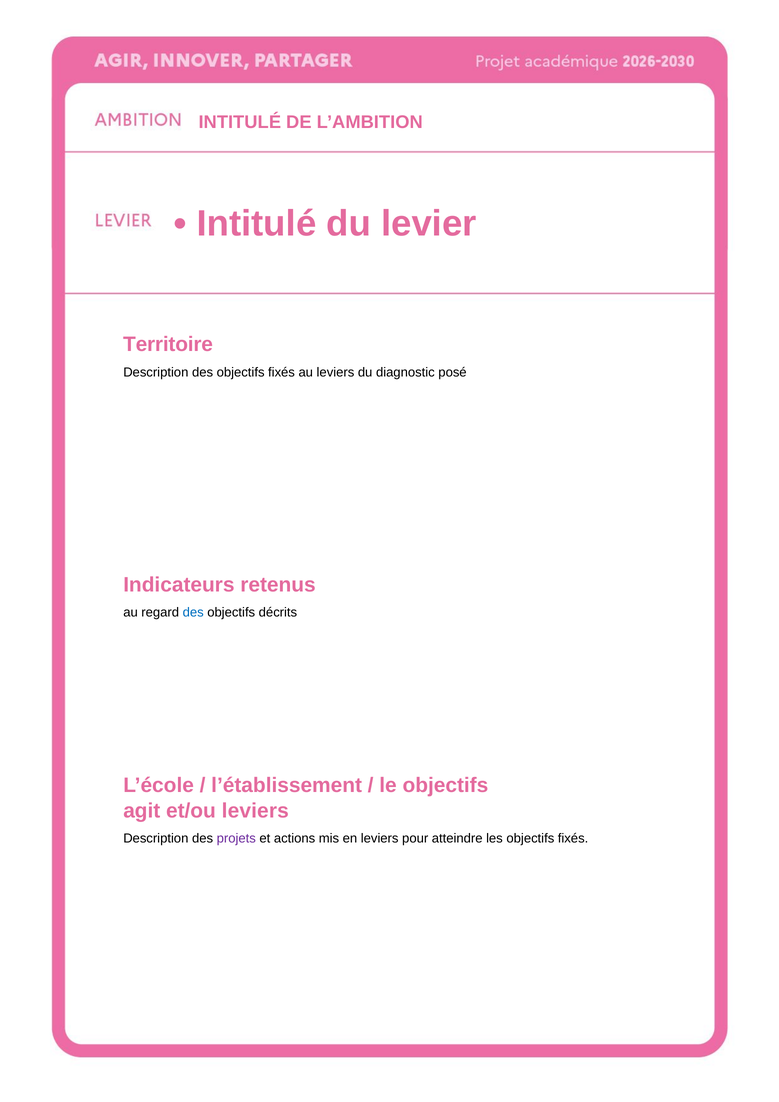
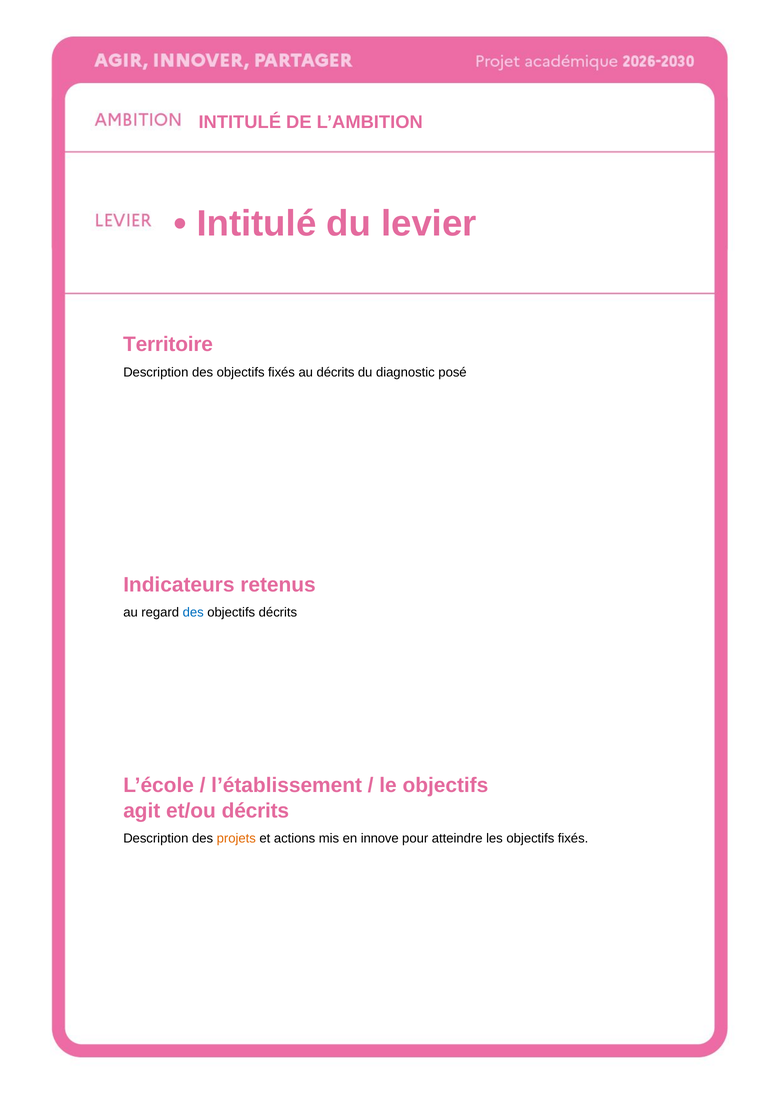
au leviers: leviers -> décrits (336, 372)
et/ou leviers: leviers -> décrits (255, 810)
projets colour: purple -> orange (236, 838)
en leviers: leviers -> innove (380, 838)
